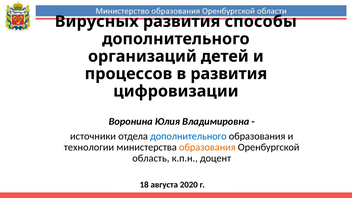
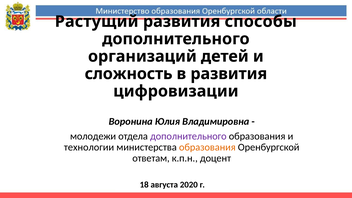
Вирусных: Вирусных -> Растущий (97, 22)
процессов: процессов -> сложность (129, 74)
источники: источники -> молодежи (93, 136)
дополнительного colour: blue -> purple (188, 136)
область: область -> ответам (151, 158)
